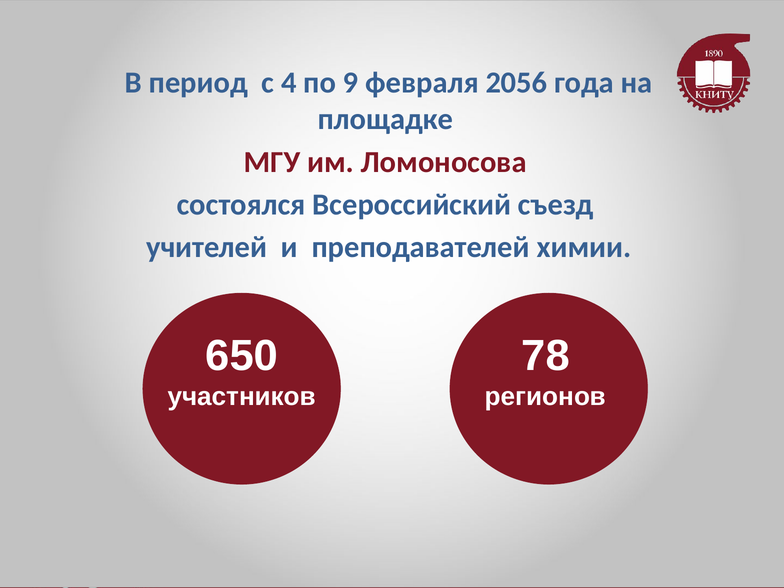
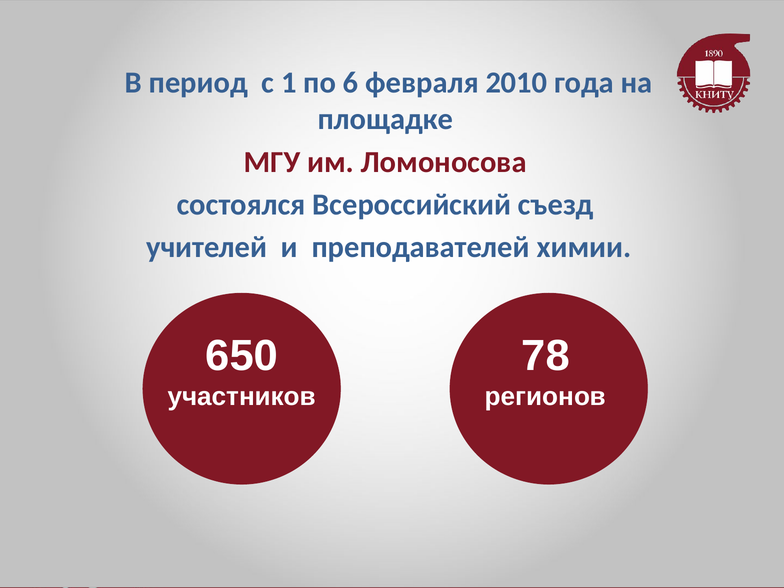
4: 4 -> 1 (289, 83)
9: 9 -> 6 (351, 83)
2056: 2056 -> 2010 (516, 83)
